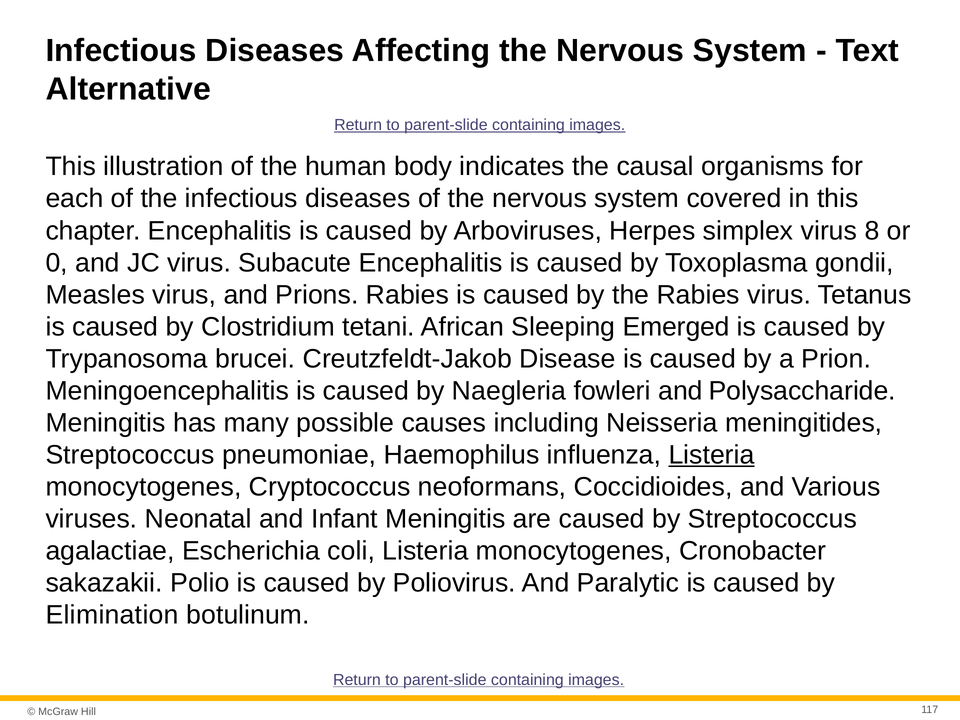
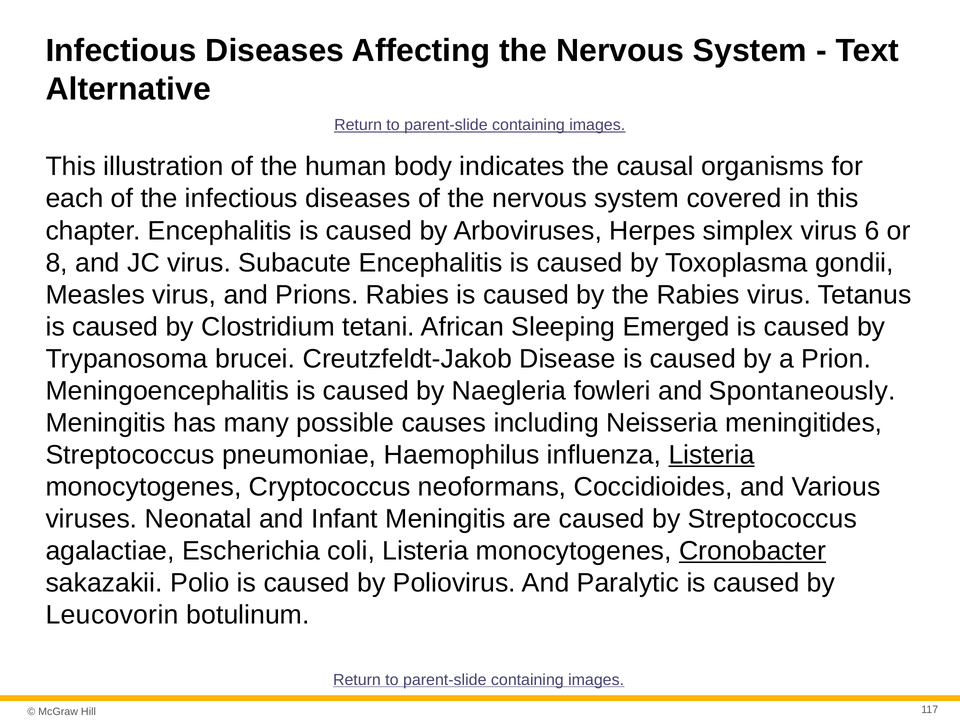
8: 8 -> 6 (872, 231)
0: 0 -> 8 (57, 263)
Polysaccharide: Polysaccharide -> Spontaneously (802, 391)
Cronobacter underline: none -> present (753, 551)
Elimination: Elimination -> Leucovorin (112, 615)
